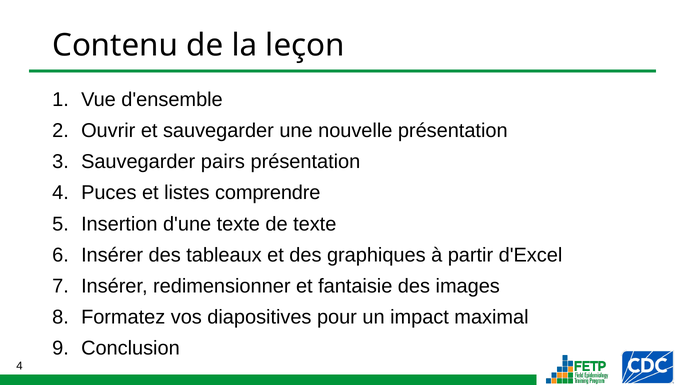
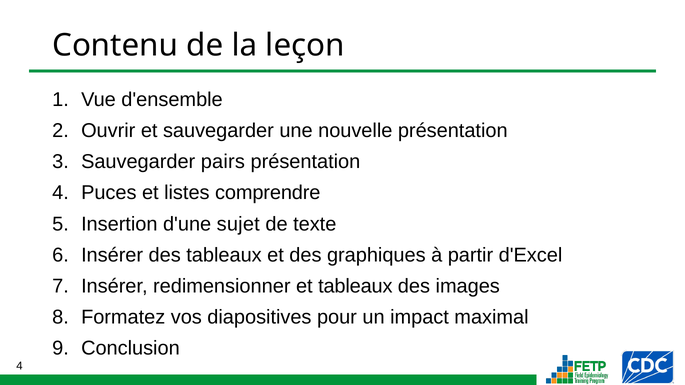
d'une texte: texte -> sujet (238, 224)
et fantaisie: fantaisie -> tableaux (355, 286)
